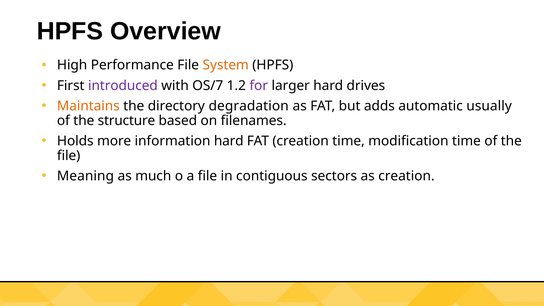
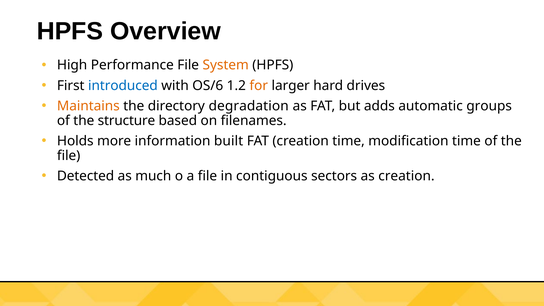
introduced colour: purple -> blue (123, 86)
OS/7: OS/7 -> OS/6 (208, 86)
for colour: purple -> orange (259, 86)
usually: usually -> groups (489, 106)
information hard: hard -> built (229, 141)
Meaning: Meaning -> Detected (86, 176)
